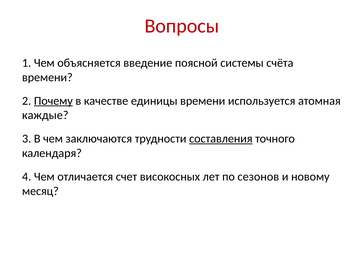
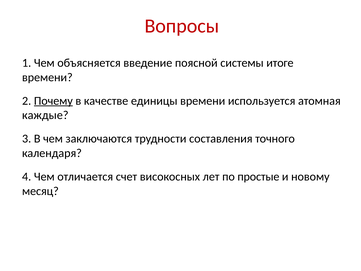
счёта: счёта -> итоге (280, 63)
составления underline: present -> none (221, 139)
сезонов: сезонов -> простые (258, 177)
